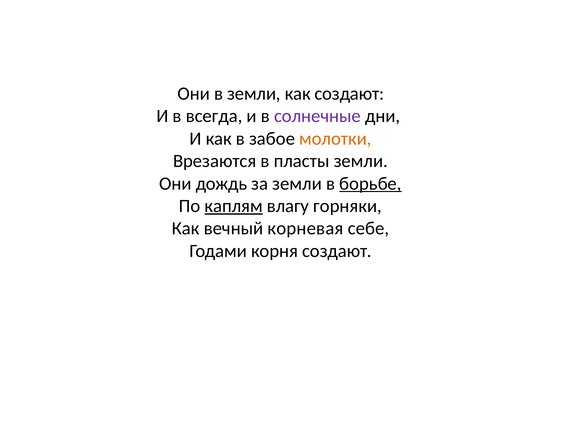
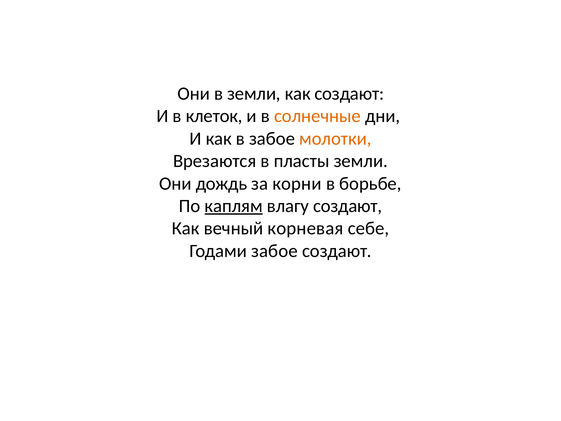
всегда: всегда -> клеток (214, 116)
солнечные colour: purple -> orange (317, 116)
за земли: земли -> корни (297, 183)
борьбе underline: present -> none (370, 183)
влагу горняки: горняки -> создают (348, 206)
Годами корня: корня -> забое (274, 251)
